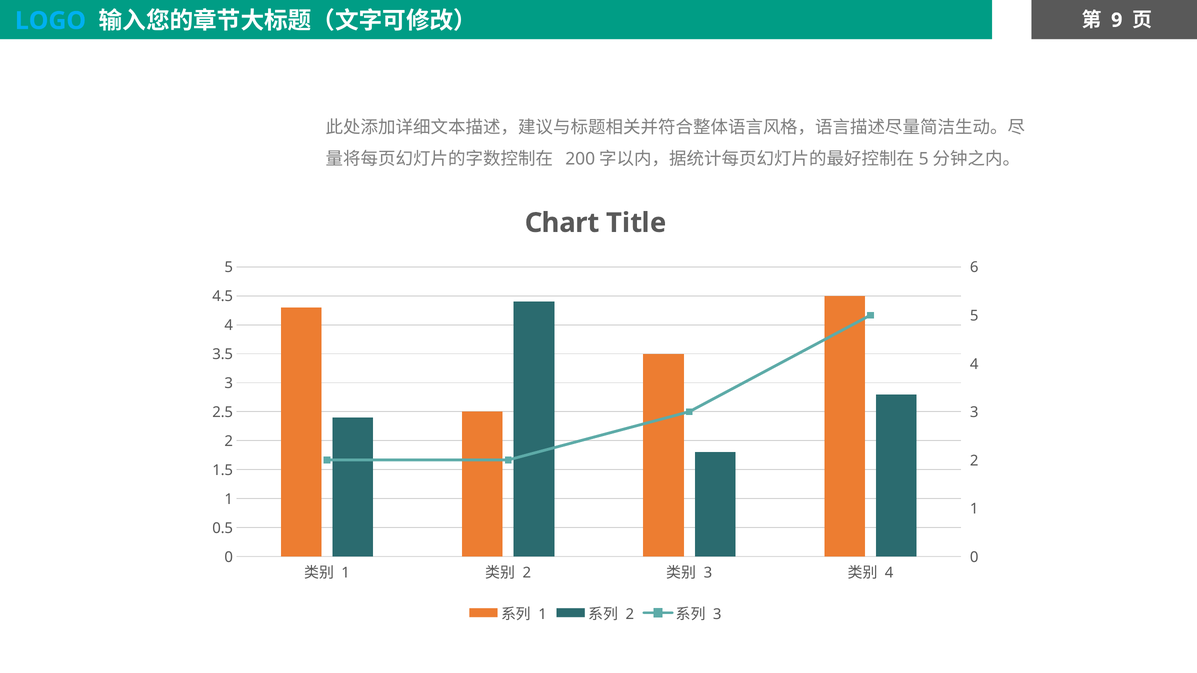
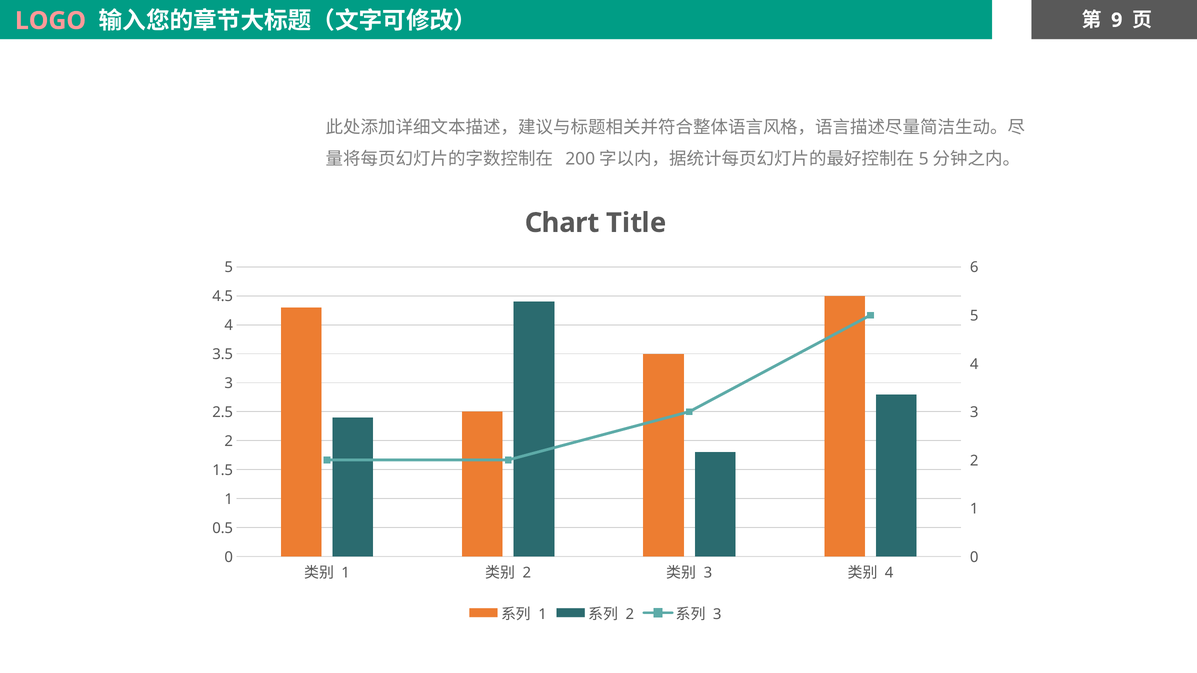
LOGO colour: light blue -> pink (50, 21)
